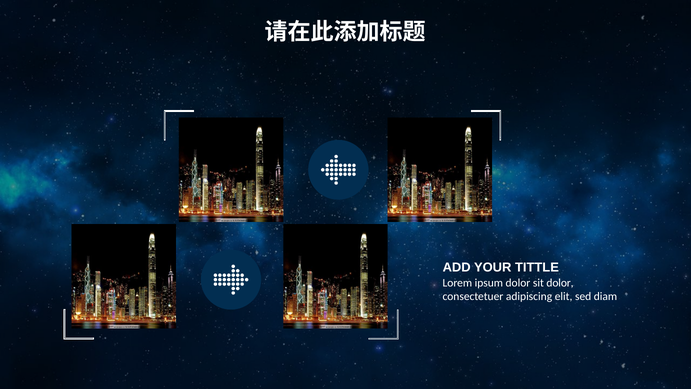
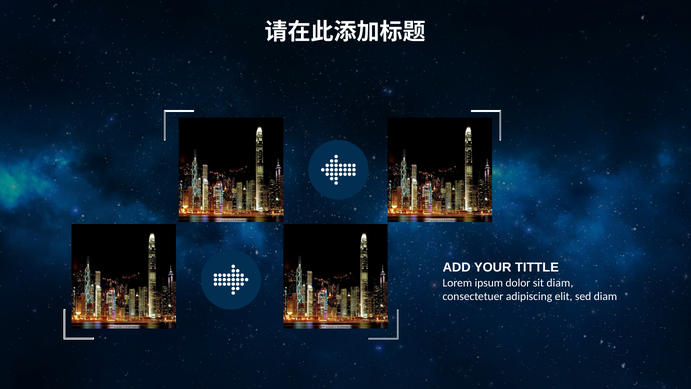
sit dolor: dolor -> diam (560, 283)
